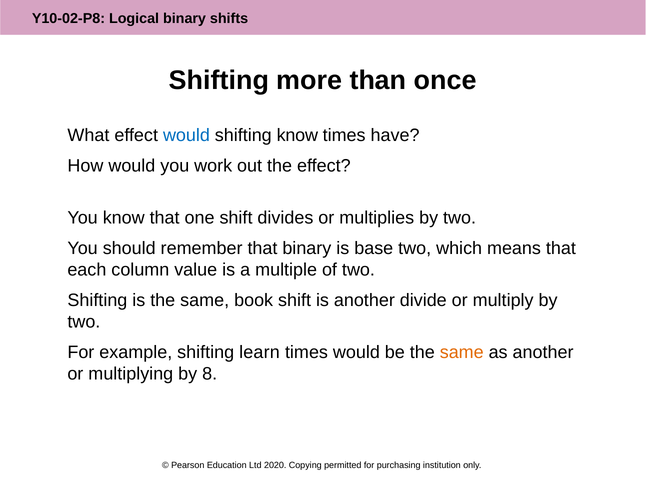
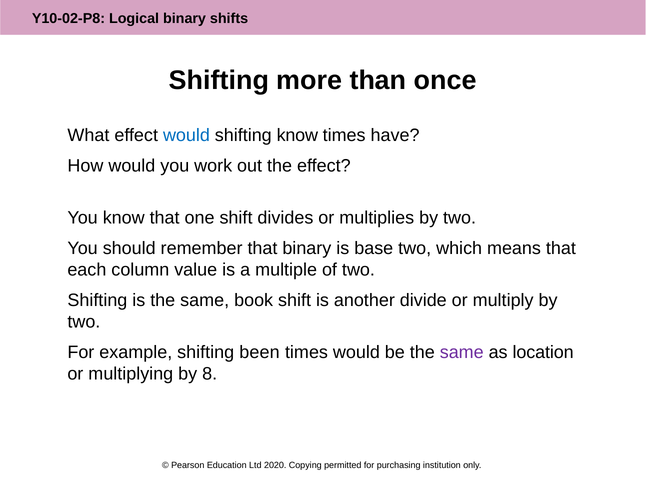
learn: learn -> been (259, 353)
same colour: orange -> purple (462, 353)
as another: another -> location (543, 353)
